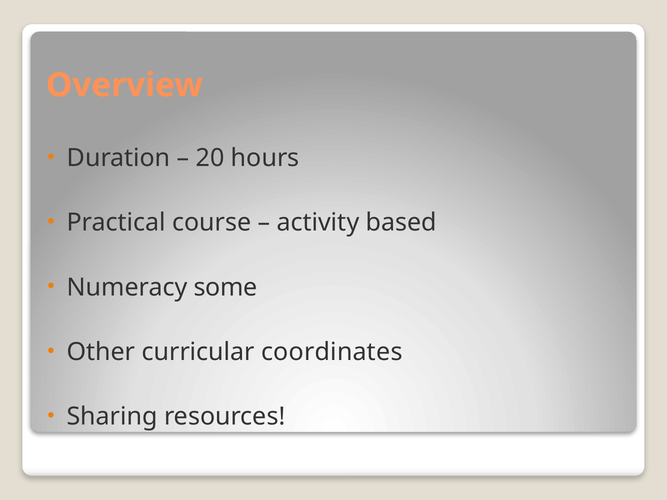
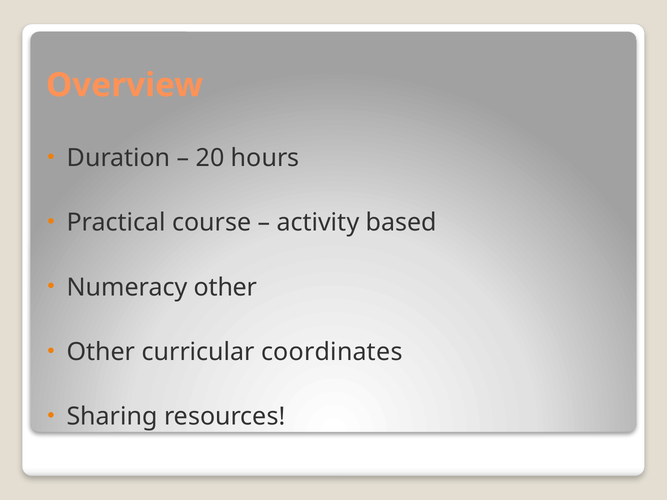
Numeracy some: some -> other (226, 287)
